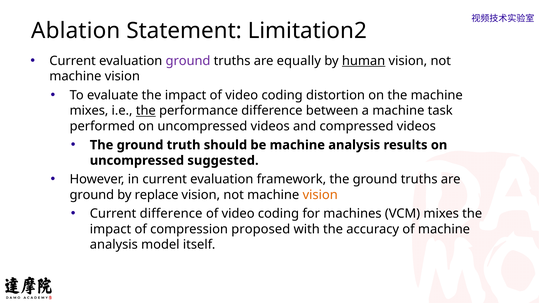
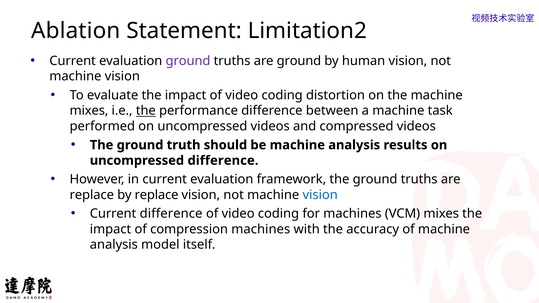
are equally: equally -> ground (299, 61)
human underline: present -> none (364, 61)
uncompressed suggested: suggested -> difference (223, 161)
ground: ground -> replace (92, 195)
vision colour: orange -> blue (320, 195)
compression proposed: proposed -> machines (261, 229)
